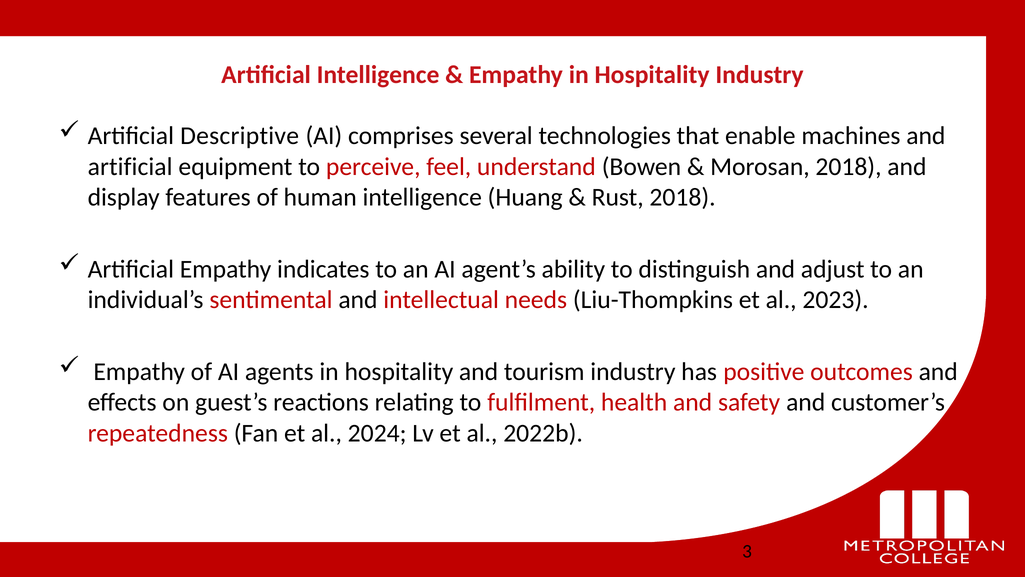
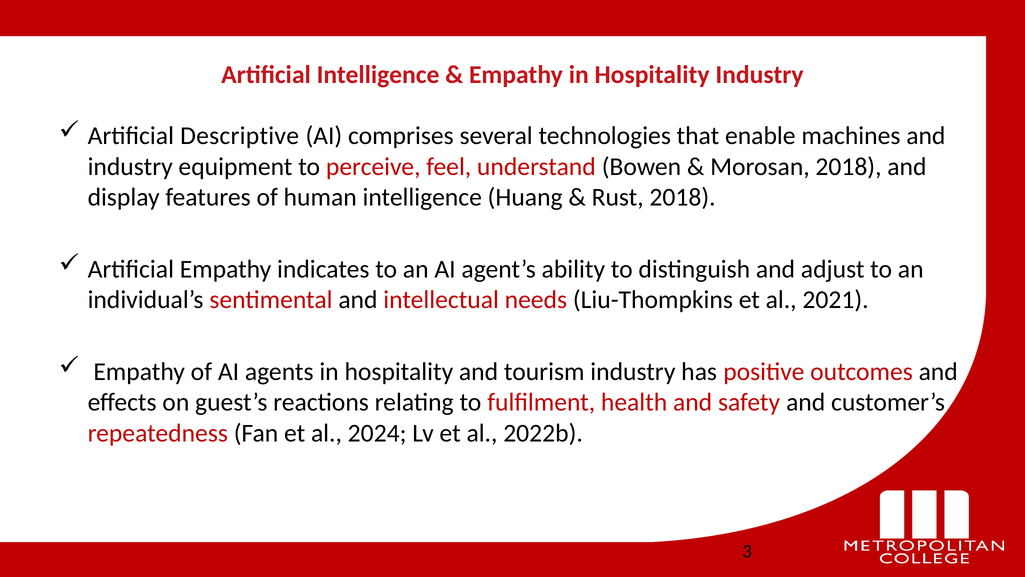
artificial: artificial -> industry (130, 166)
2023: 2023 -> 2021 (836, 300)
